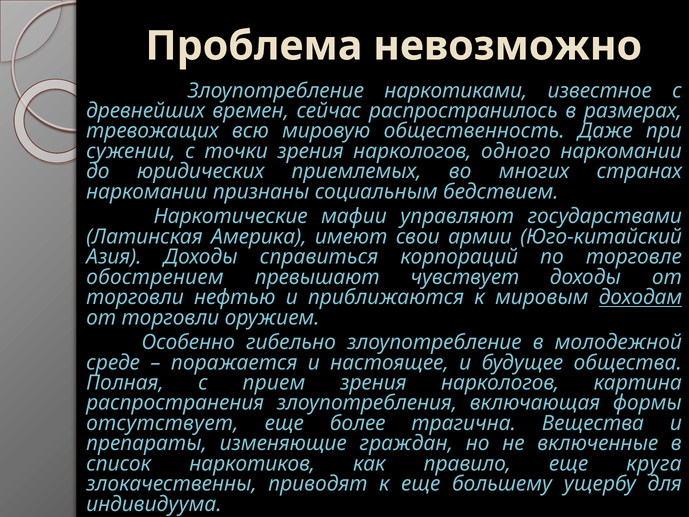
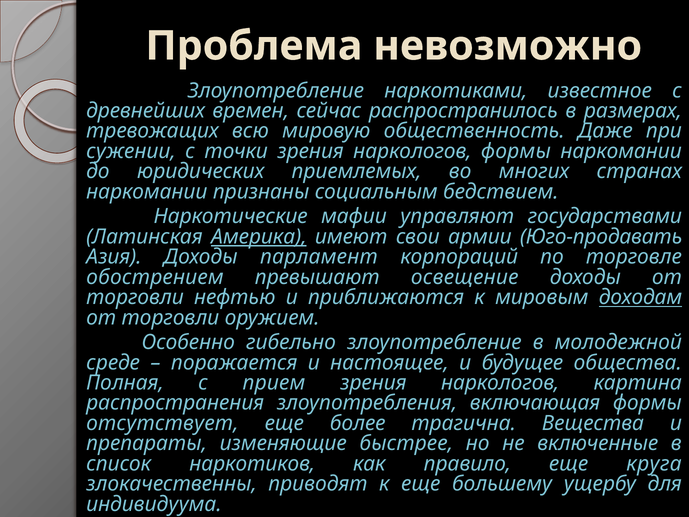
наркологов одного: одного -> формы (516, 151)
Америка underline: none -> present (259, 237)
Юго-китайский: Юго-китайский -> Юго-продавать (601, 237)
справиться: справиться -> парламент (319, 257)
чувствует: чувствует -> освещение (465, 277)
граждан: граждан -> быстрее (406, 443)
